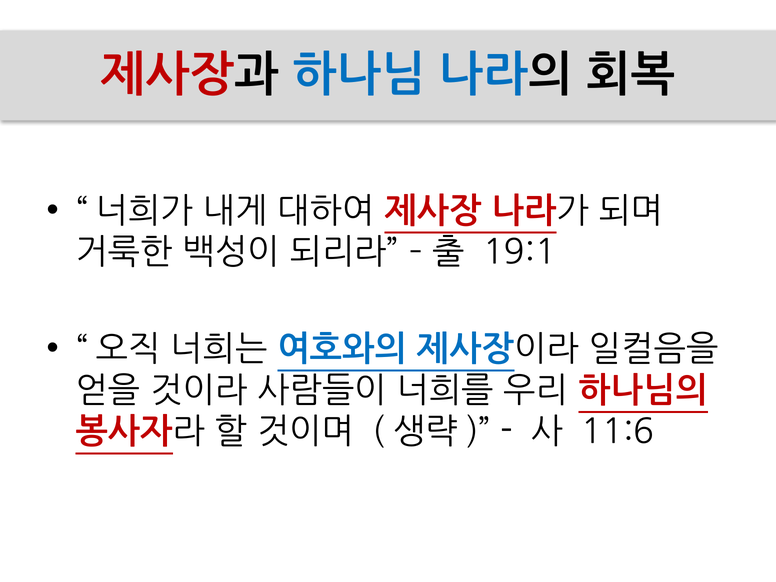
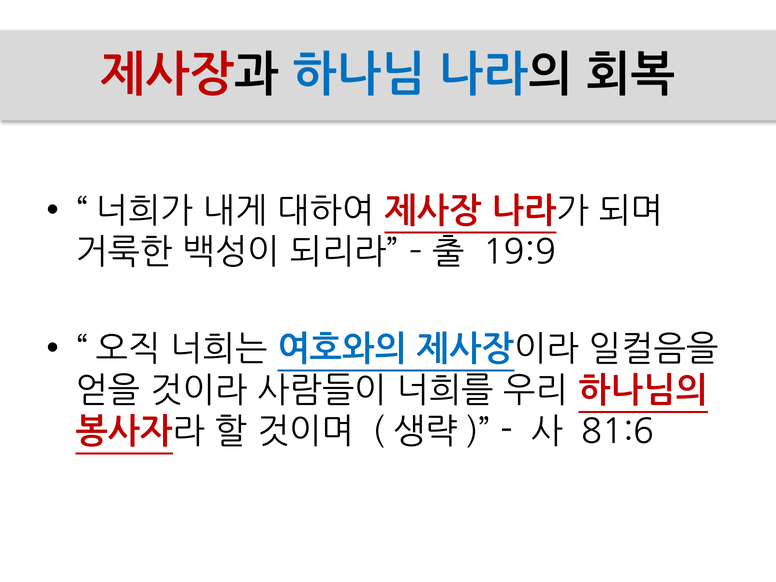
19:1: 19:1 -> 19:9 (520, 253)
11:6: 11:6 -> 81:6 (618, 432)
